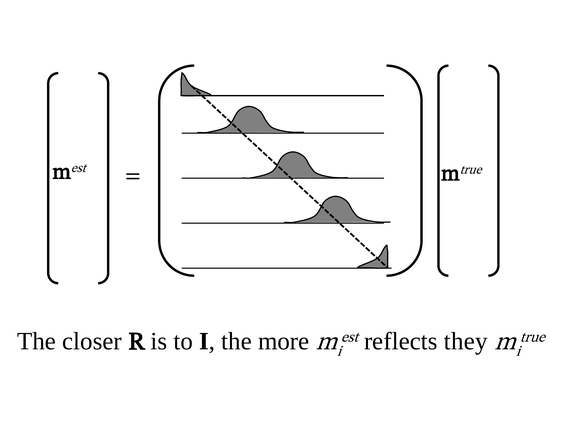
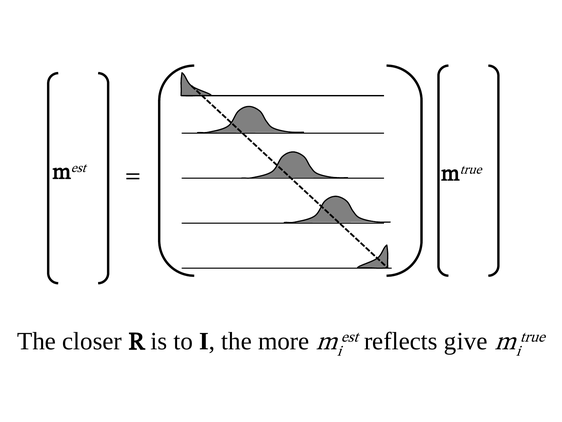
they: they -> give (466, 341)
